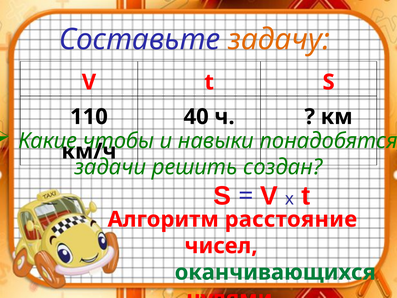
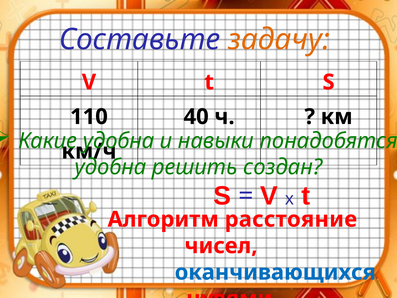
Какие чтобы: чтобы -> удобна (118, 141)
задачи: задачи -> удобна (110, 167)
оканчивающихся colour: green -> blue (275, 272)
